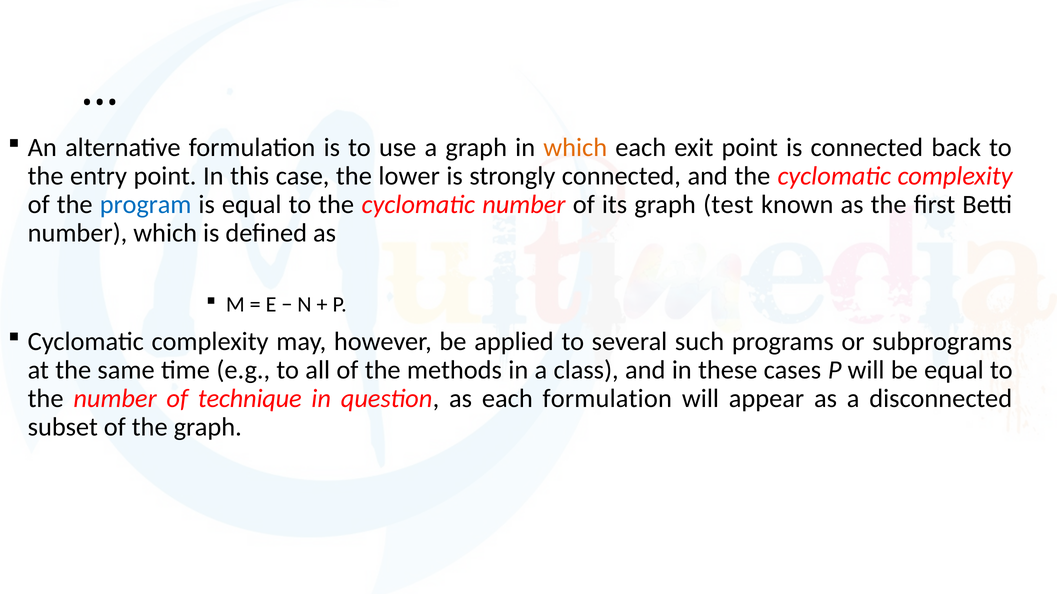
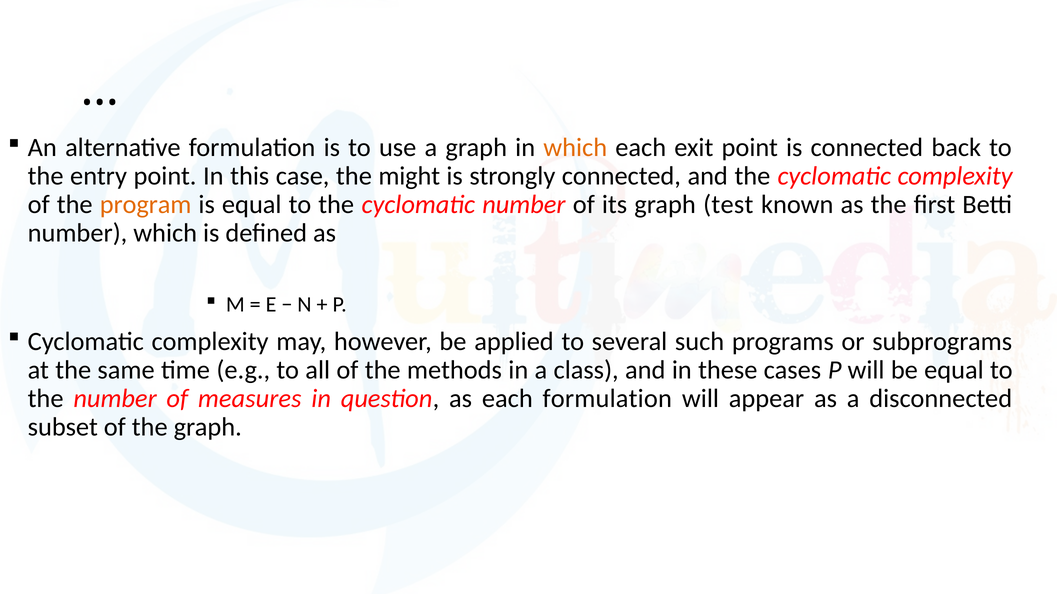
lower: lower -> might (409, 176)
program colour: blue -> orange (146, 205)
technique: technique -> measures (250, 399)
